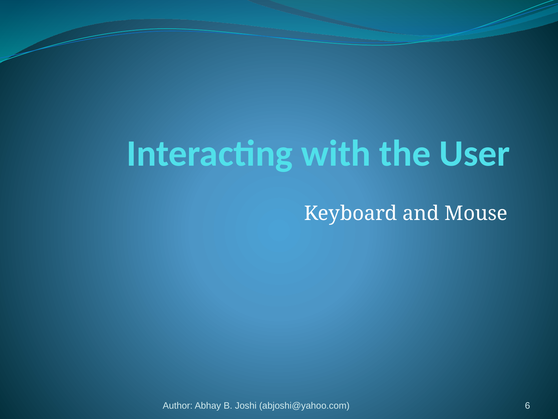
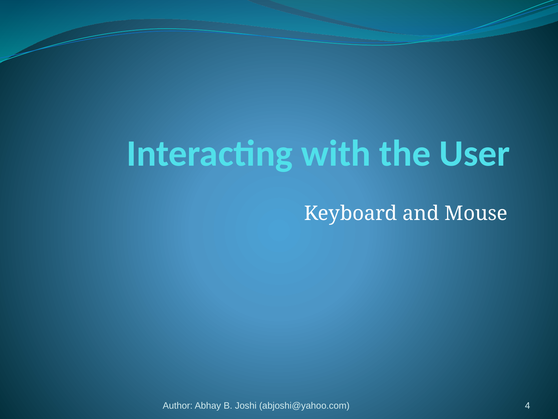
6: 6 -> 4 (528, 405)
